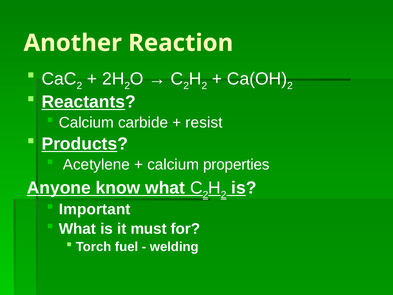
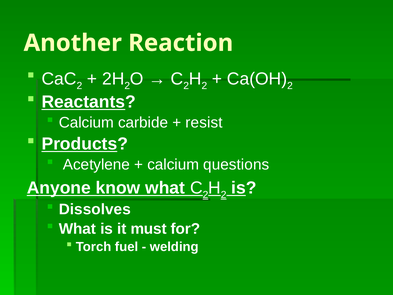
properties: properties -> questions (236, 164)
Important: Important -> Dissolves (95, 209)
